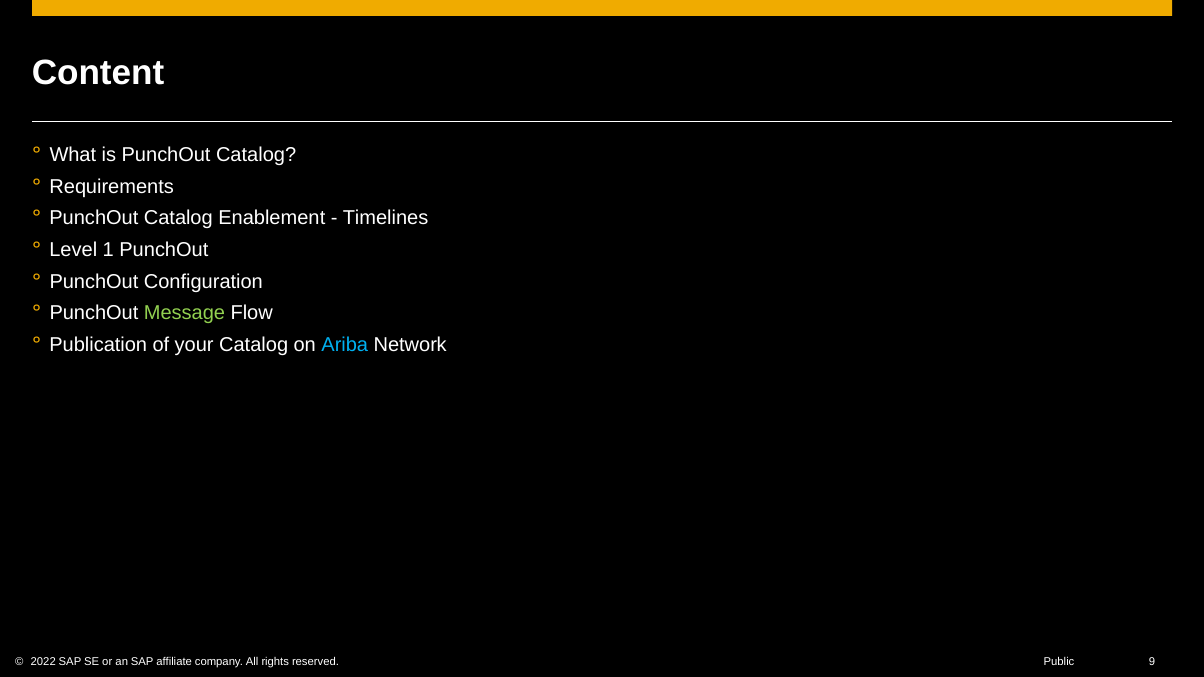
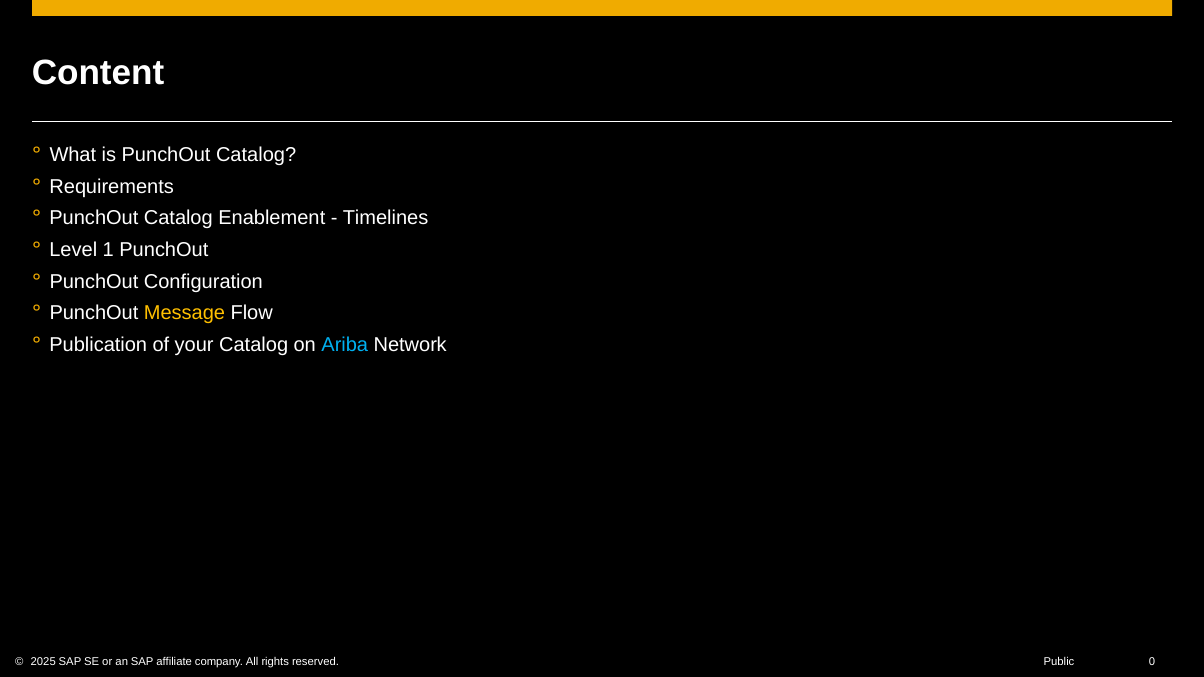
Message colour: light green -> yellow (185, 313)
2022: 2022 -> 2025 (43, 662)
9: 9 -> 0 (1152, 662)
